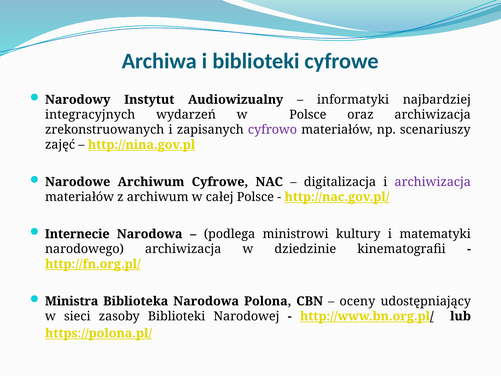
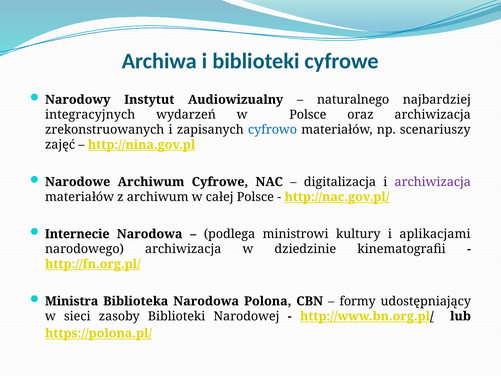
informatyki: informatyki -> naturalnego (353, 100)
cyfrowo colour: purple -> blue (272, 130)
matematyki: matematyki -> aplikacjami (435, 234)
oceny: oceny -> formy (358, 301)
